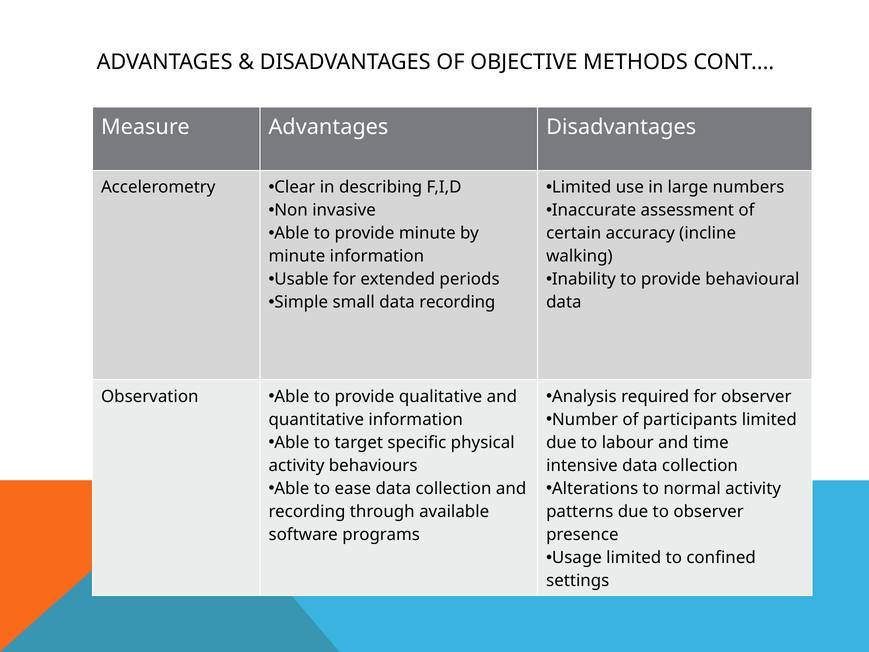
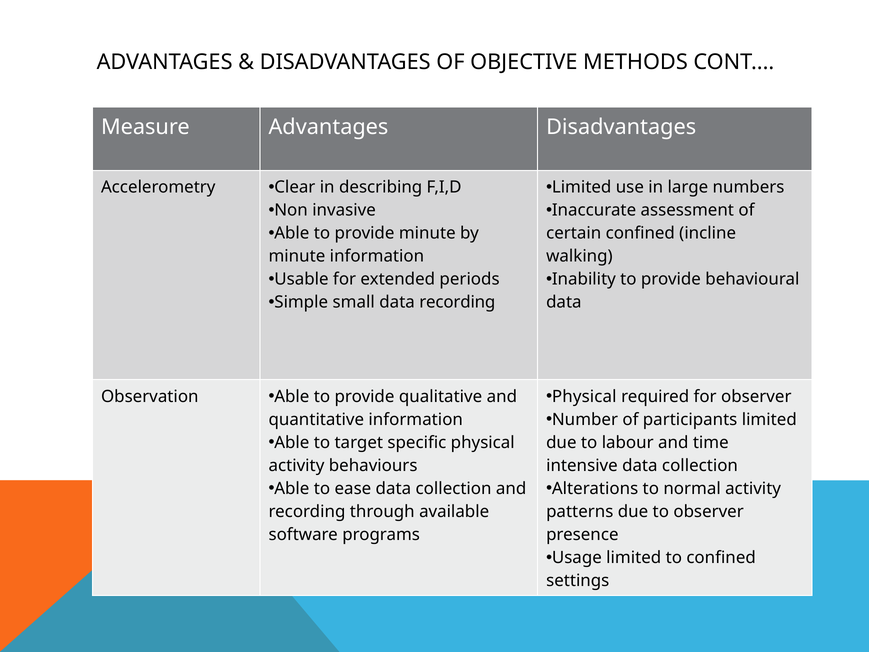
certain accuracy: accuracy -> confined (640, 233)
Analysis: Analysis -> Physical (584, 396)
